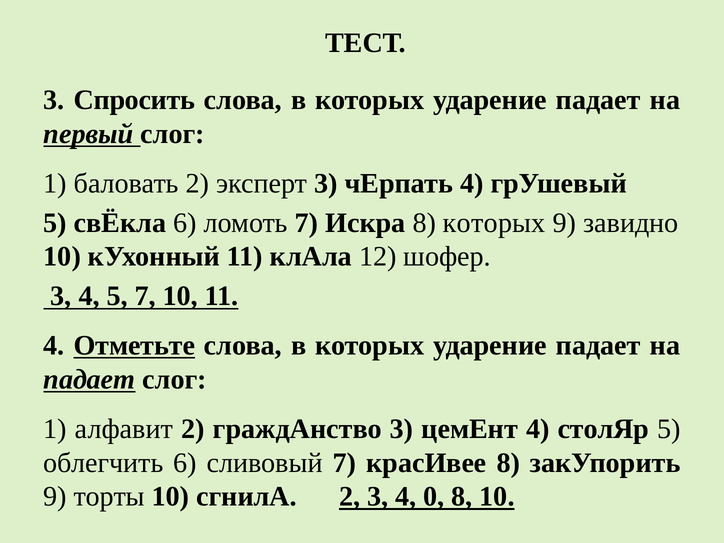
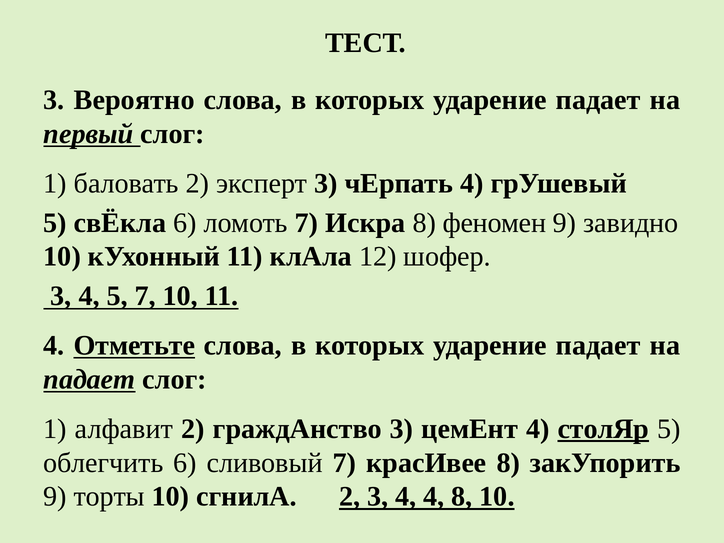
Спросить: Спросить -> Вероятно (134, 100)
8 которых: которых -> феномен (495, 223)
столЯр underline: none -> present (603, 429)
4 0: 0 -> 4 (434, 497)
